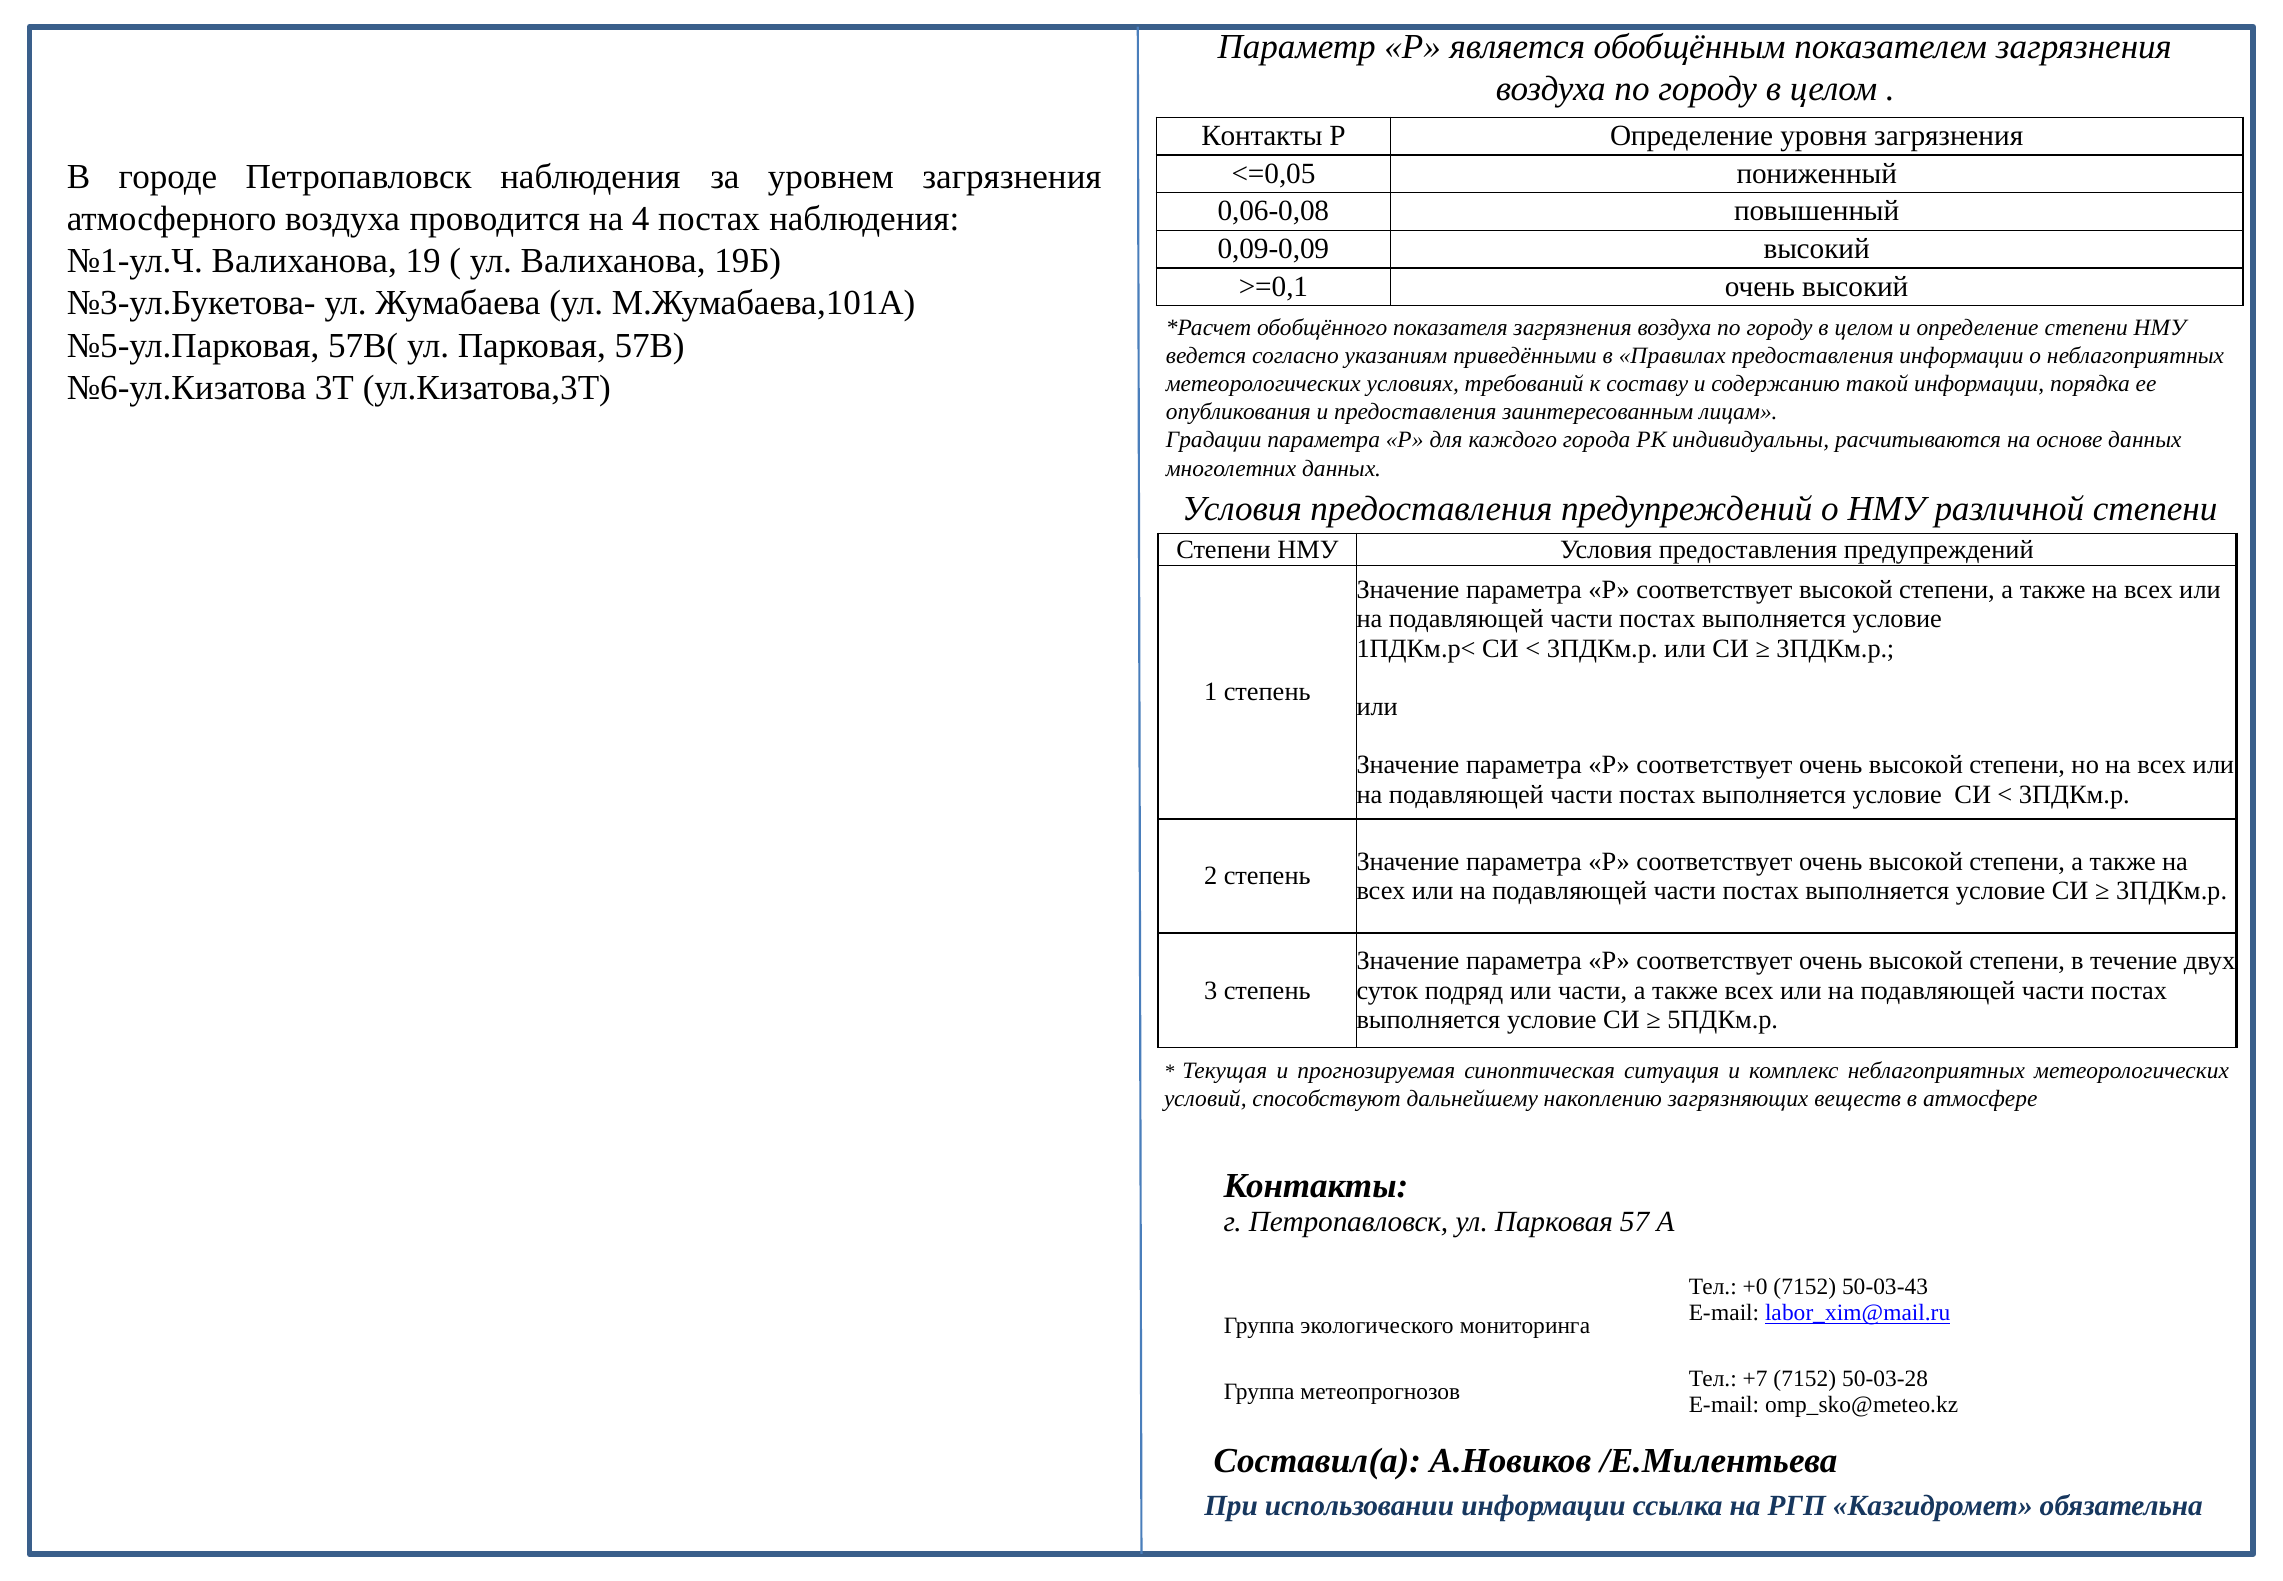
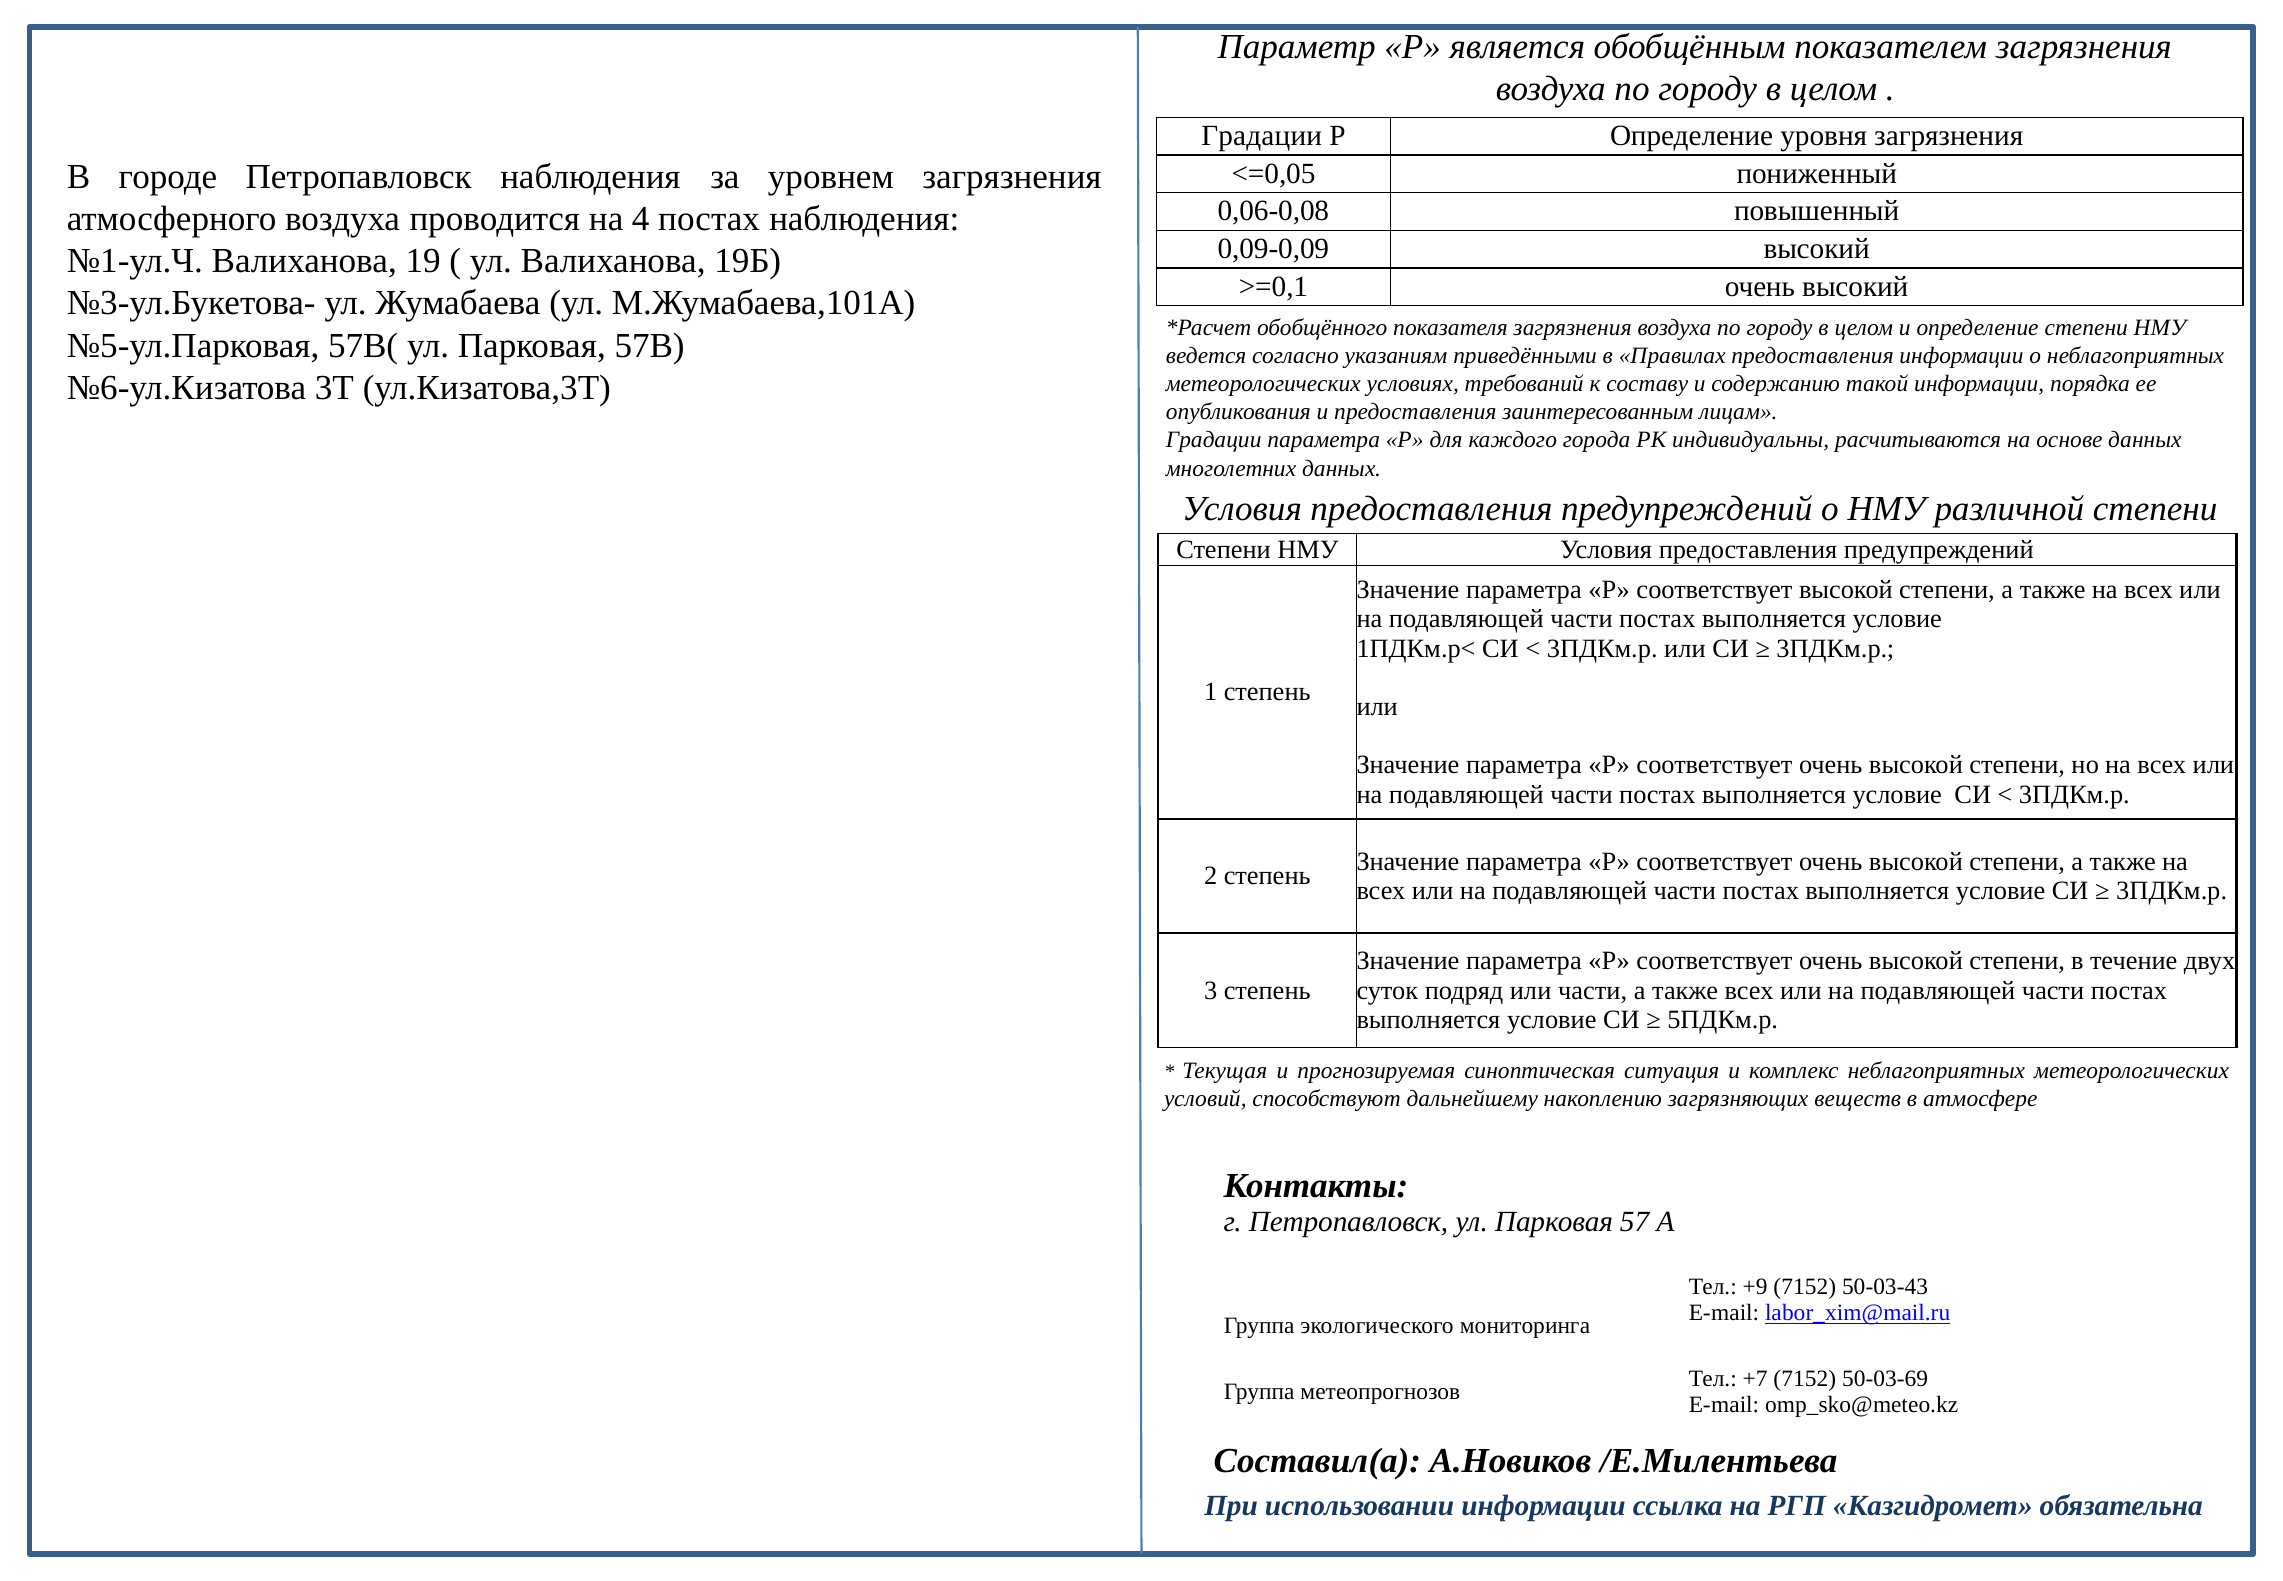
Контакты: Контакты -> Градации (1262, 136)
+0: +0 -> +9 (1755, 1287)
50-03-28: 50-03-28 -> 50-03-69 (1885, 1378)
